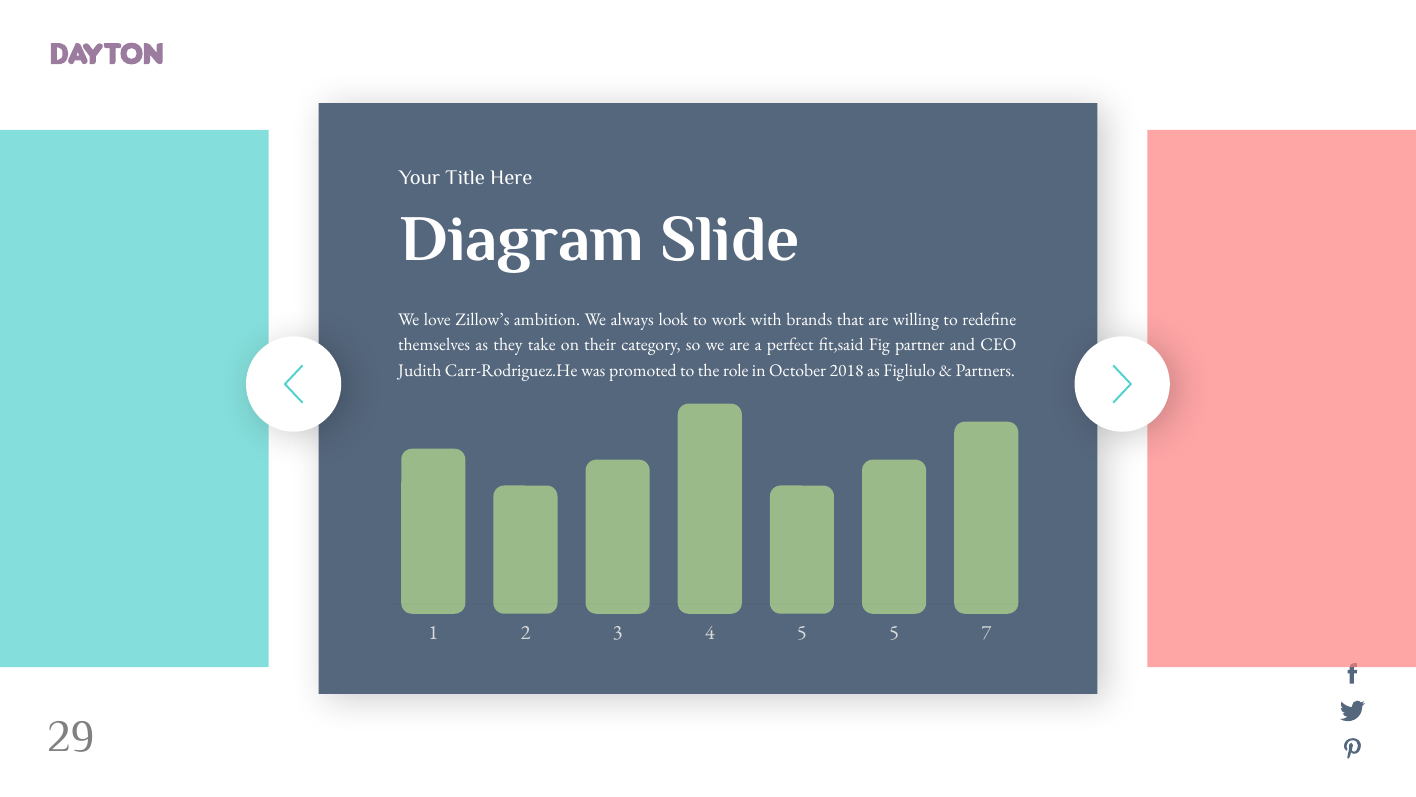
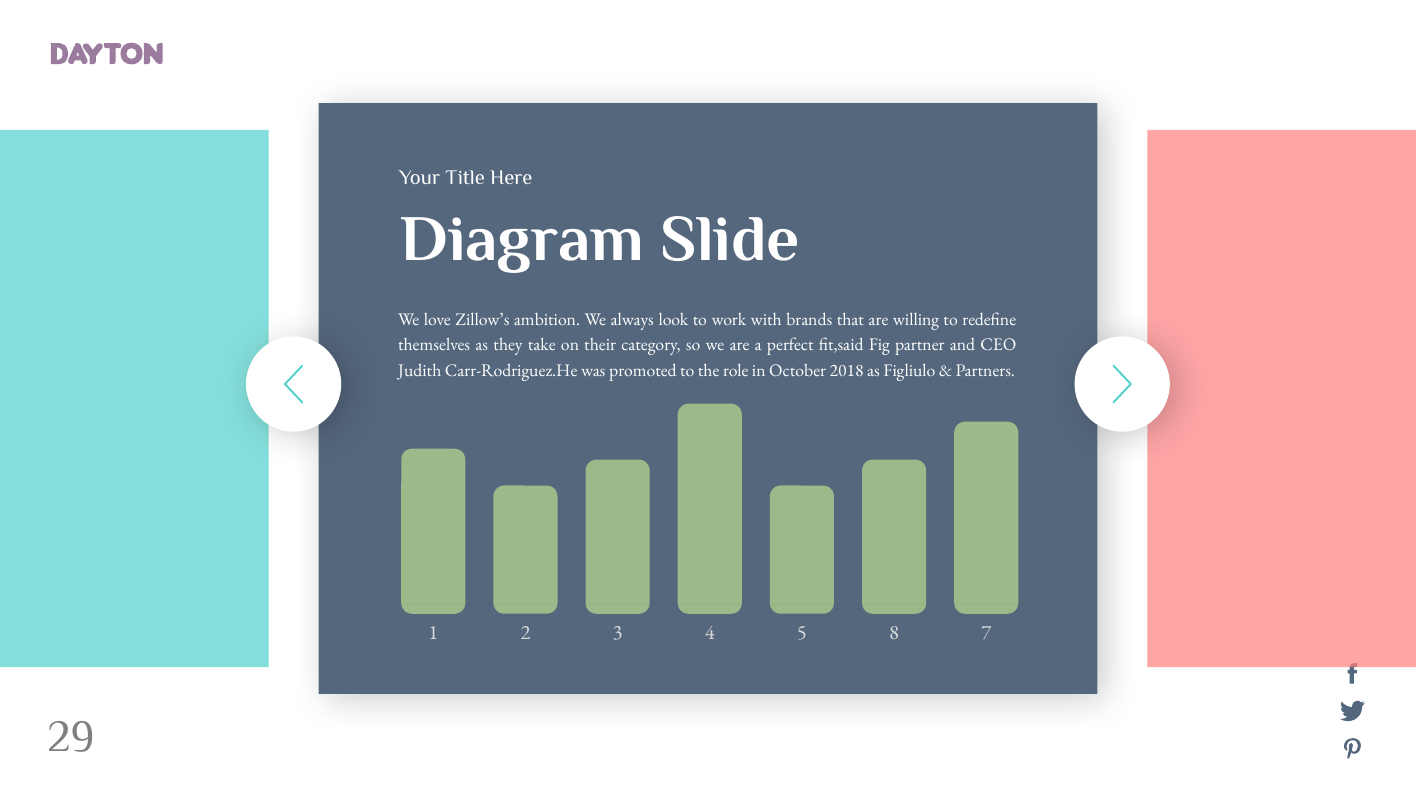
5 5: 5 -> 8 (894, 632)
